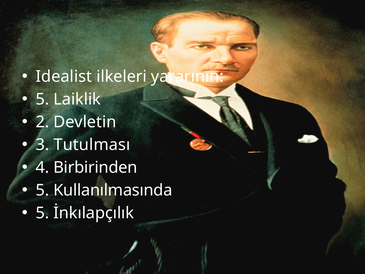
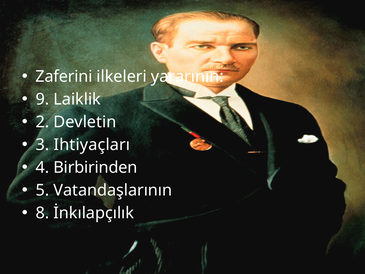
Idealist: Idealist -> Zaferini (64, 77)
5: 5 -> 9 (42, 99)
Tutulması: Tutulması -> Ihtiyaçları (92, 145)
Kullanılmasında: Kullanılmasında -> Vatandaşlarının (113, 190)
5: 5 -> 8 (42, 213)
